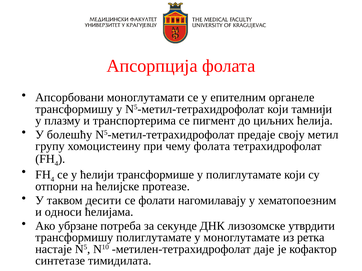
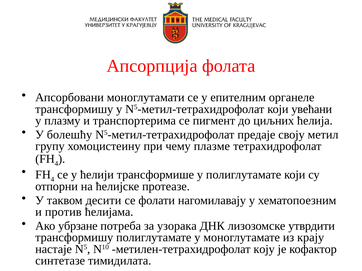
тамнији: тамнији -> увећани (312, 109)
чему фолата: фолата -> плазме (212, 146)
односи: односи -> против (63, 212)
секунде: секунде -> узорака (177, 226)
ретка: ретка -> крају (311, 238)
дајe: дајe -> коју (264, 250)
